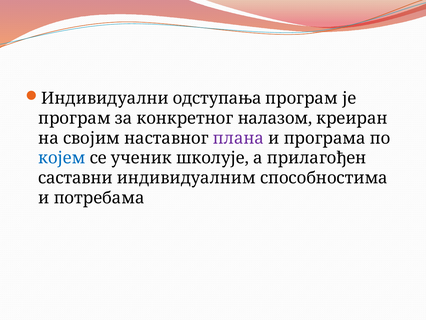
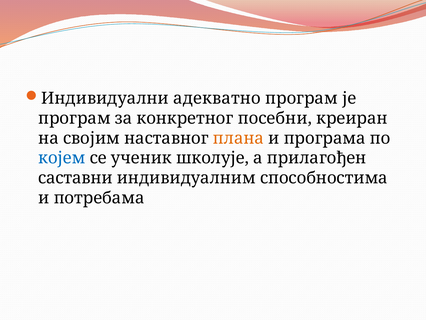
одступања: одступања -> адекватно (217, 98)
налазом: налазом -> посебни (275, 118)
плана colour: purple -> orange (239, 138)
